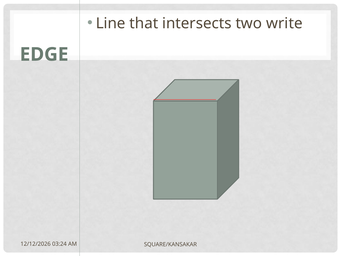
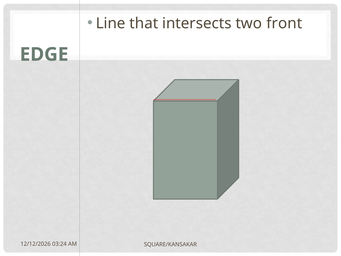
write: write -> front (284, 23)
